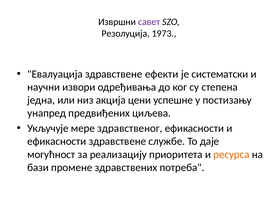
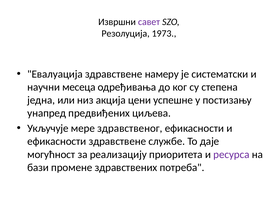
ефекти: ефекти -> намеру (162, 74)
извори: извори -> месеца (79, 87)
ресурса colour: orange -> purple (231, 154)
